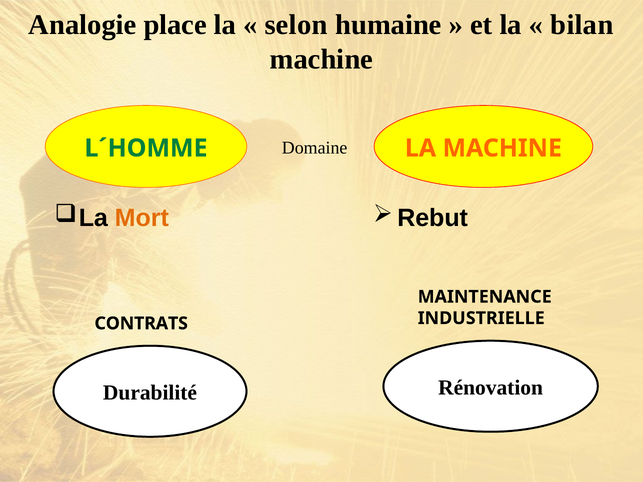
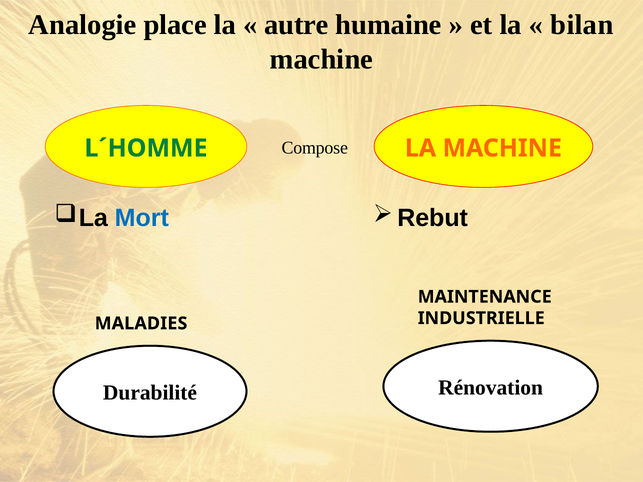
selon: selon -> autre (296, 25)
Domaine: Domaine -> Compose (315, 148)
Mort colour: orange -> blue (142, 218)
CONTRATS: CONTRATS -> MALADIES (141, 324)
